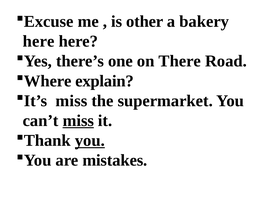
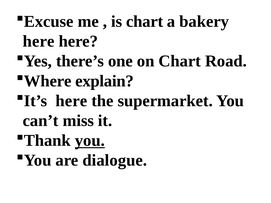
is other: other -> chart (145, 21)
on There: There -> Chart (180, 61)
It’s miss: miss -> here (71, 101)
miss underline: present -> none (78, 121)
mistakes: mistakes -> dialogue (115, 161)
